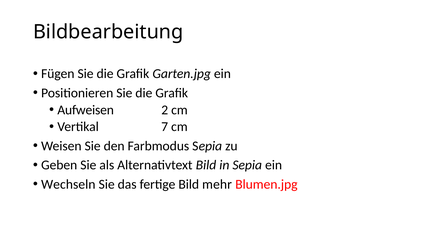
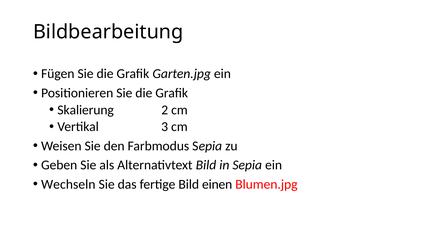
Aufweisen: Aufweisen -> Skalierung (86, 110)
7: 7 -> 3 (165, 127)
mehr: mehr -> einen (217, 184)
